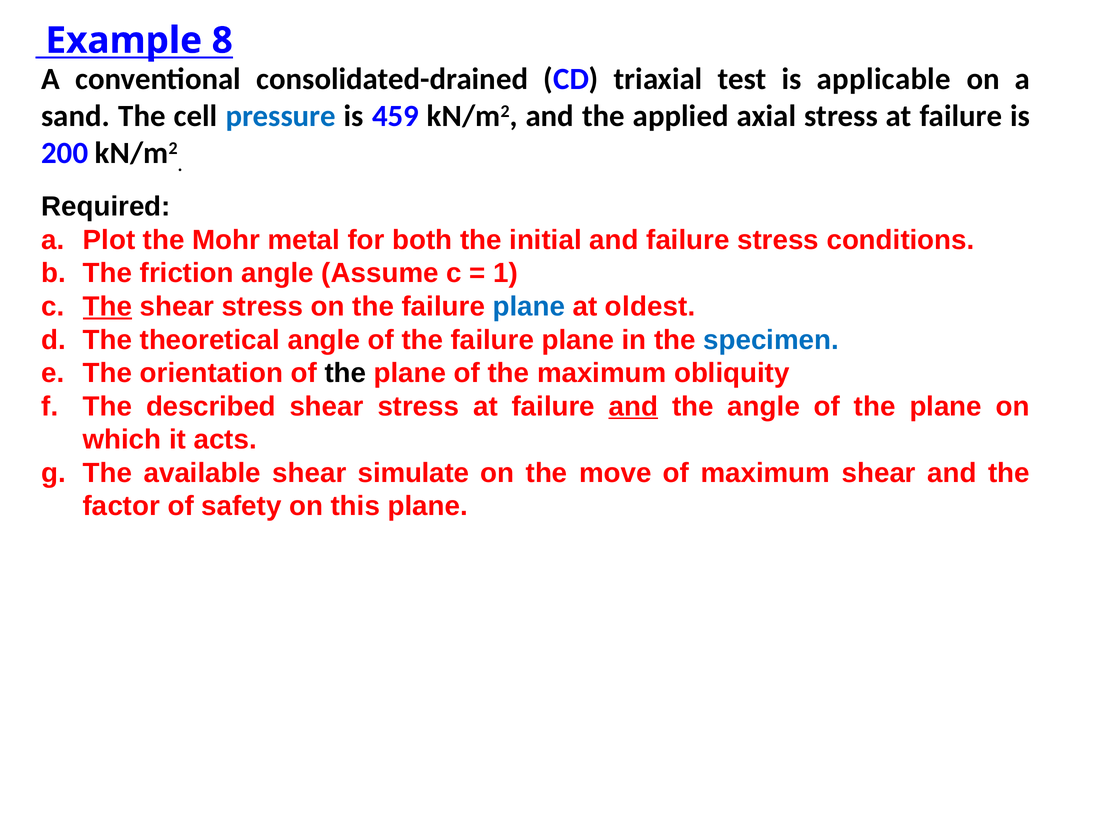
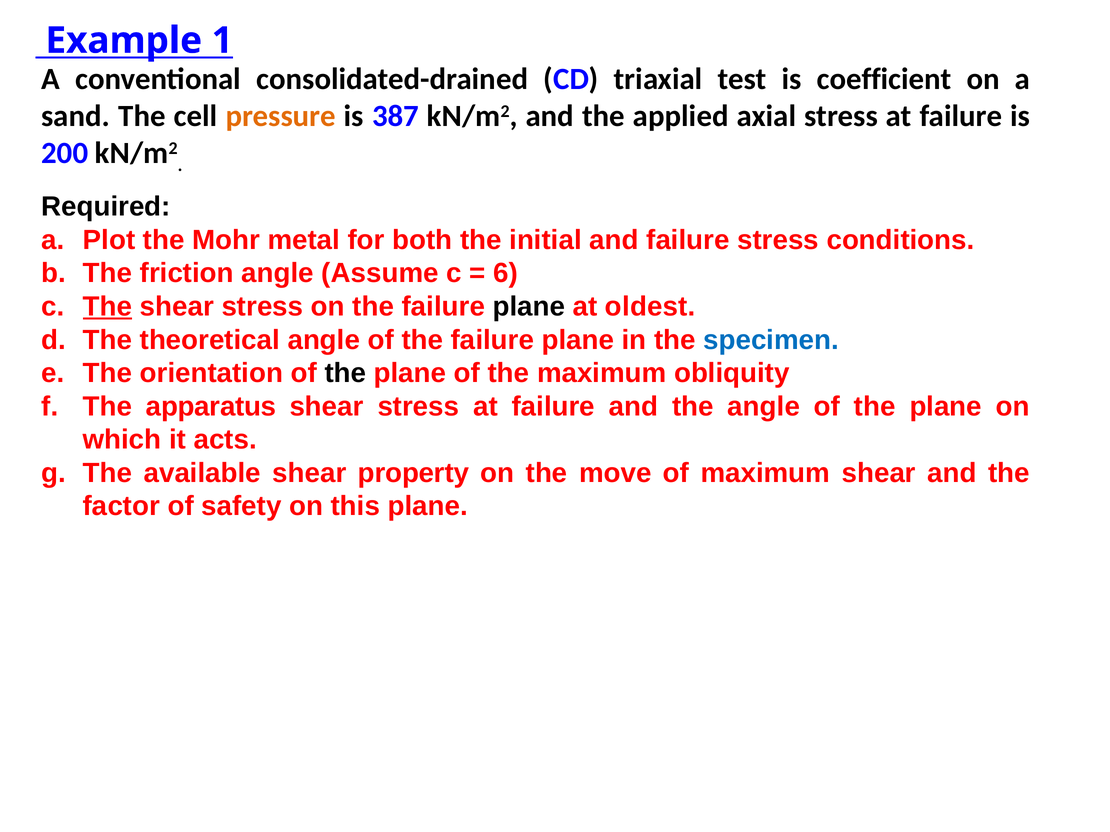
8: 8 -> 1 (222, 41)
applicable: applicable -> coefficient (884, 79)
pressure colour: blue -> orange (281, 116)
459: 459 -> 387 (396, 116)
1: 1 -> 6 (506, 273)
plane colour: blue -> black (529, 307)
described: described -> apparatus (211, 407)
and underline: present -> none (633, 407)
simulate: simulate -> property (414, 473)
